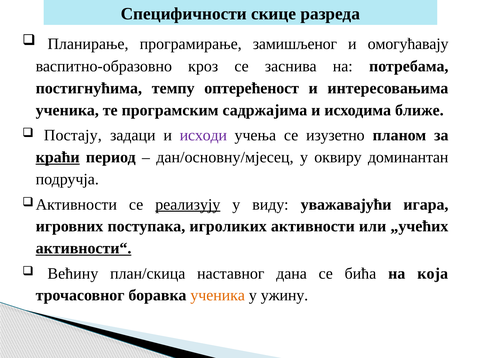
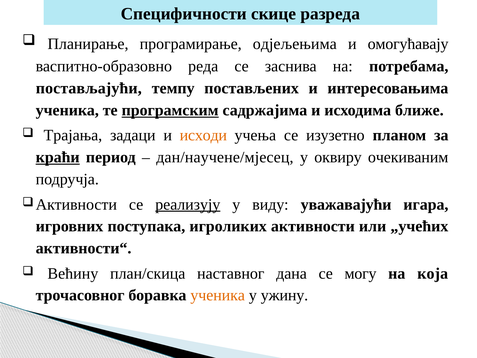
замишљеног: замишљеног -> одјељењима (295, 44)
кроз: кроз -> реда (203, 66)
постигнућима: постигнућима -> постављајући (89, 88)
оптерећеност: оптерећеност -> постављених (252, 88)
програмским underline: none -> present (170, 110)
Постају: Постају -> Трајања (73, 135)
исходи colour: purple -> orange (203, 135)
дан/основну/мјесец: дан/основну/мјесец -> дан/научене/мјесец (225, 157)
доминантан: доминантан -> очекиваним (408, 157)
активности“ underline: present -> none (84, 248)
бића: бића -> могу (361, 273)
